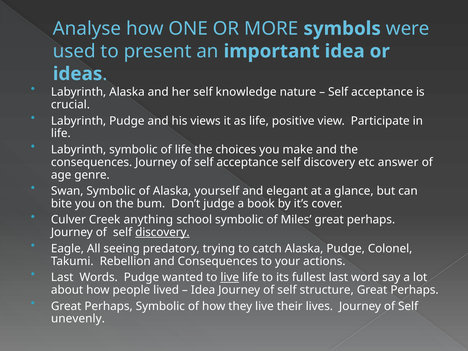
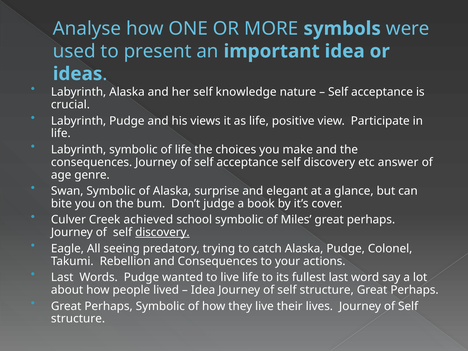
yourself: yourself -> surprise (217, 191)
anything: anything -> achieved (148, 220)
live underline: present -> none (230, 277)
unevenly: unevenly -> structure (78, 319)
